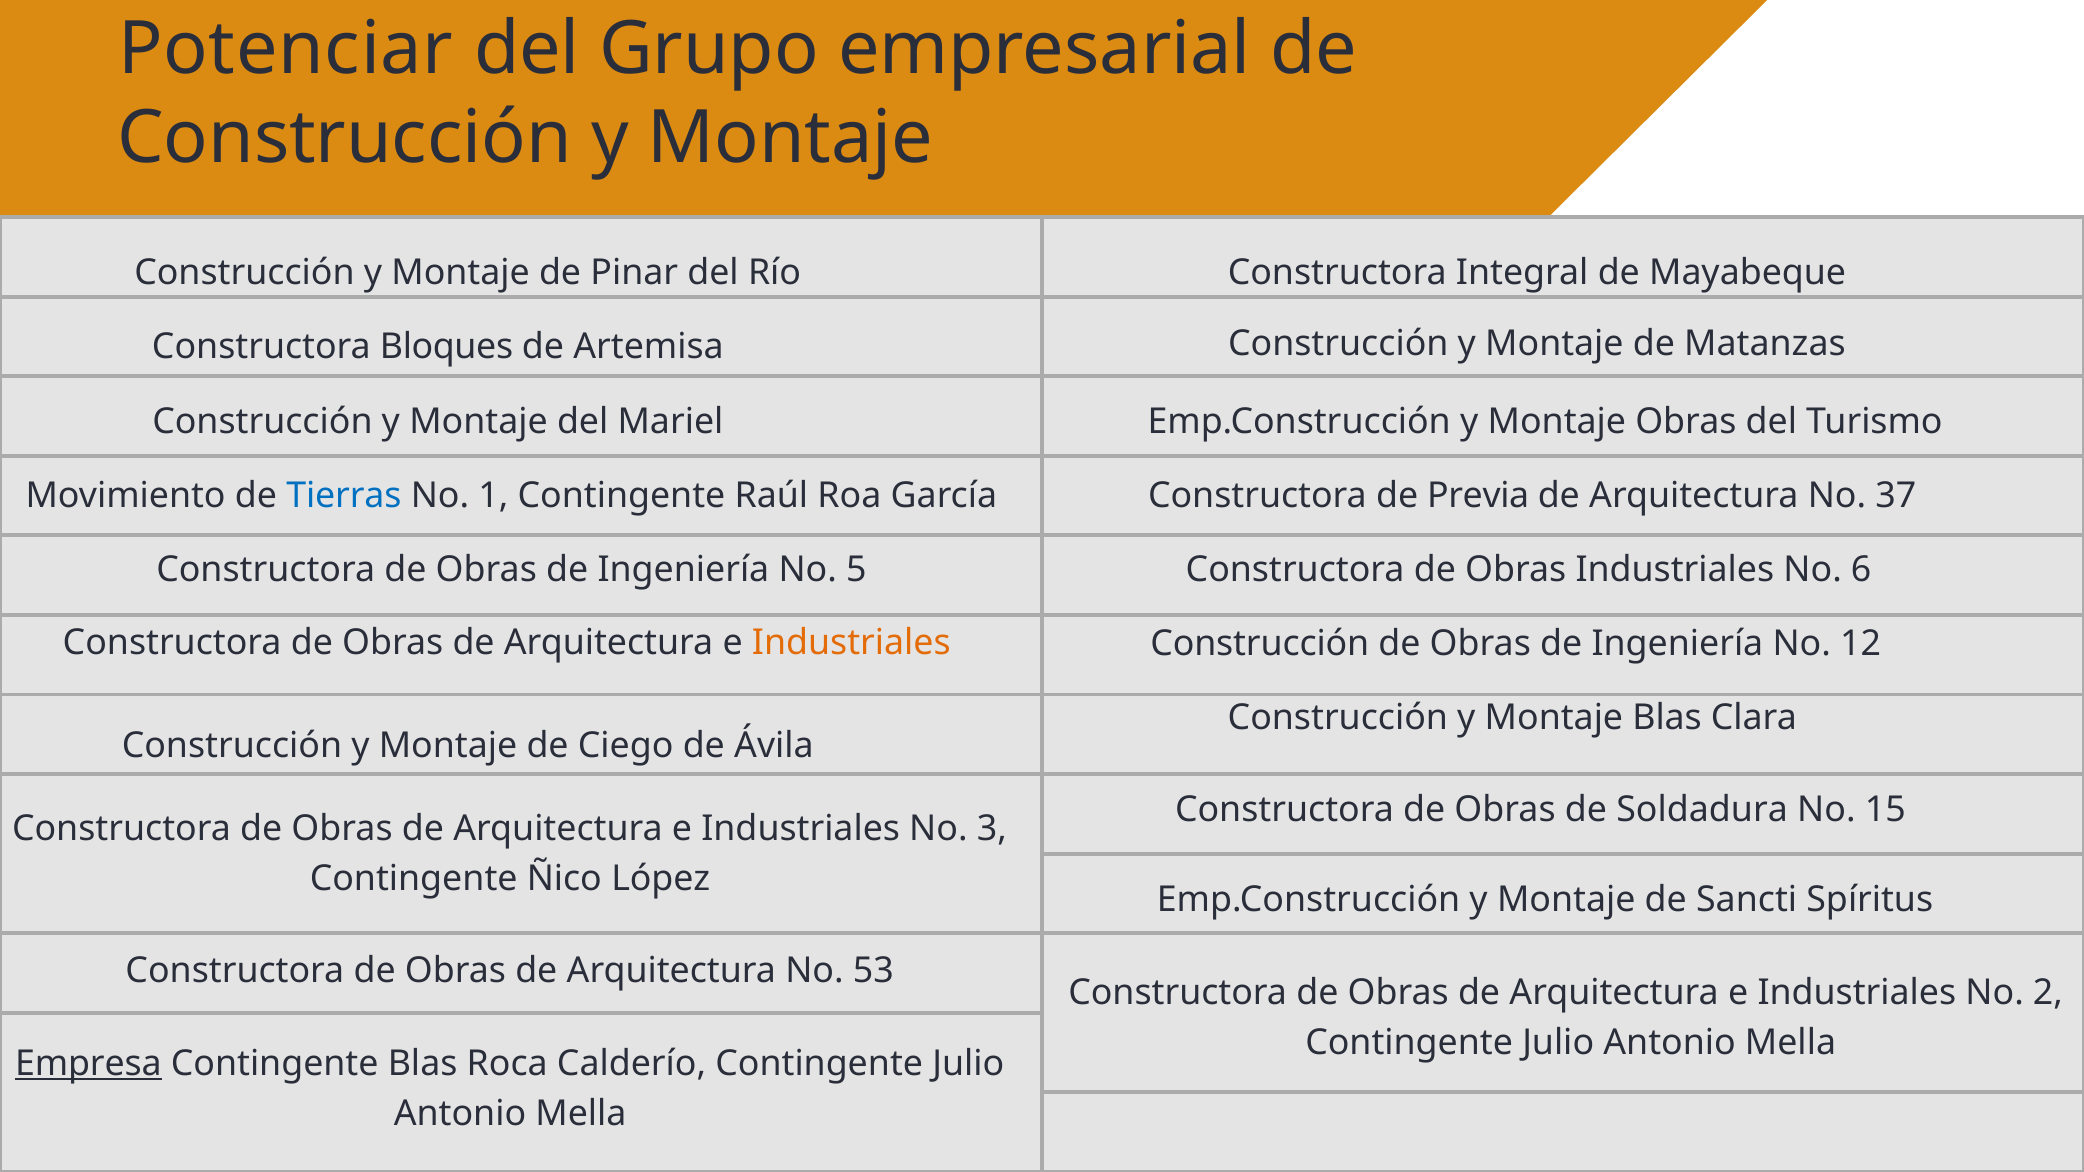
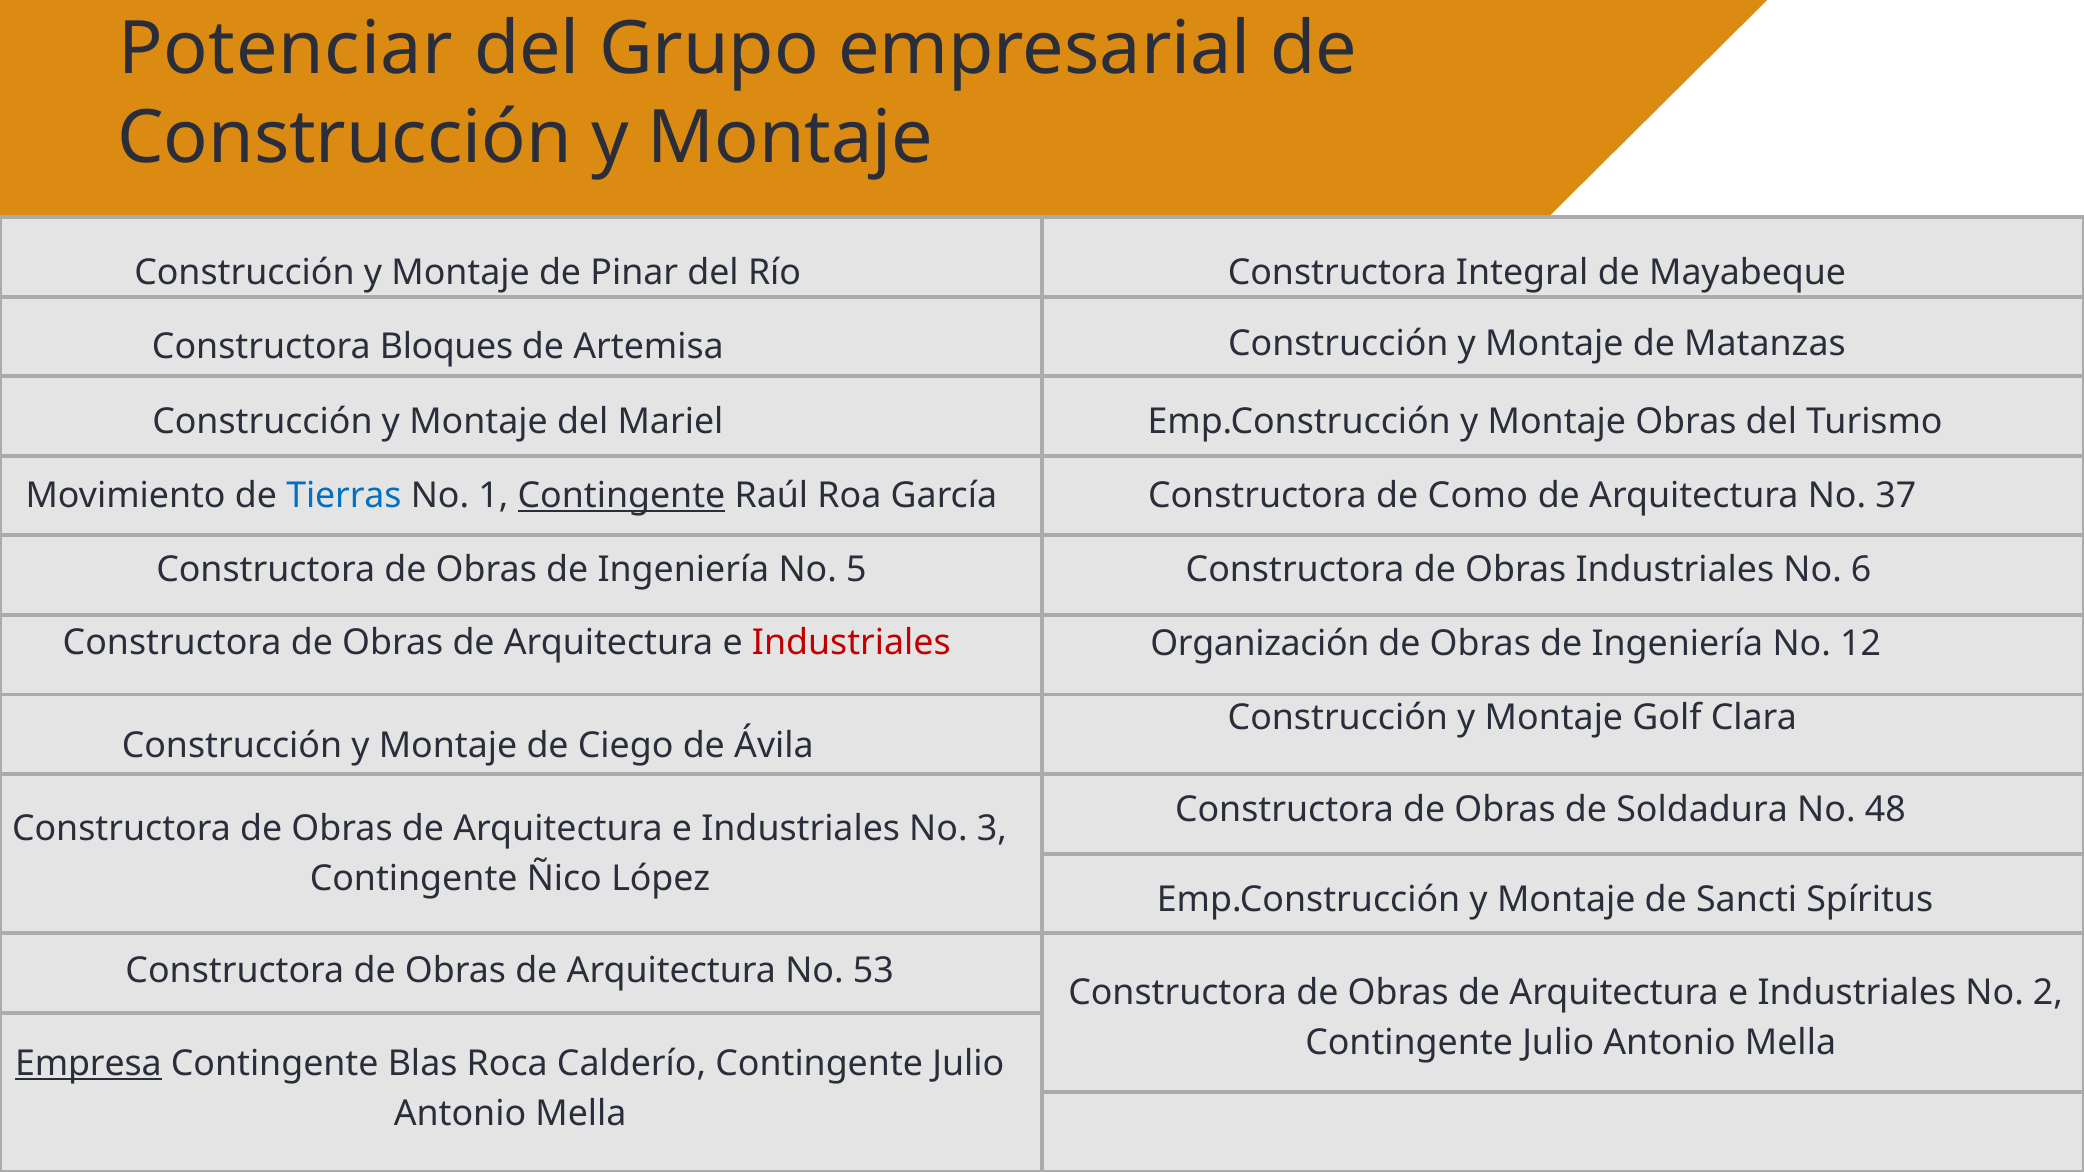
Contingente underline: none -> present (621, 496)
Previa: Previa -> Como (1478, 496)
Industriales colour: orange -> red (851, 643)
Construcción: Construcción -> Organización (1260, 644)
Montaje Blas: Blas -> Golf (1667, 718)
15: 15 -> 48 (1885, 809)
